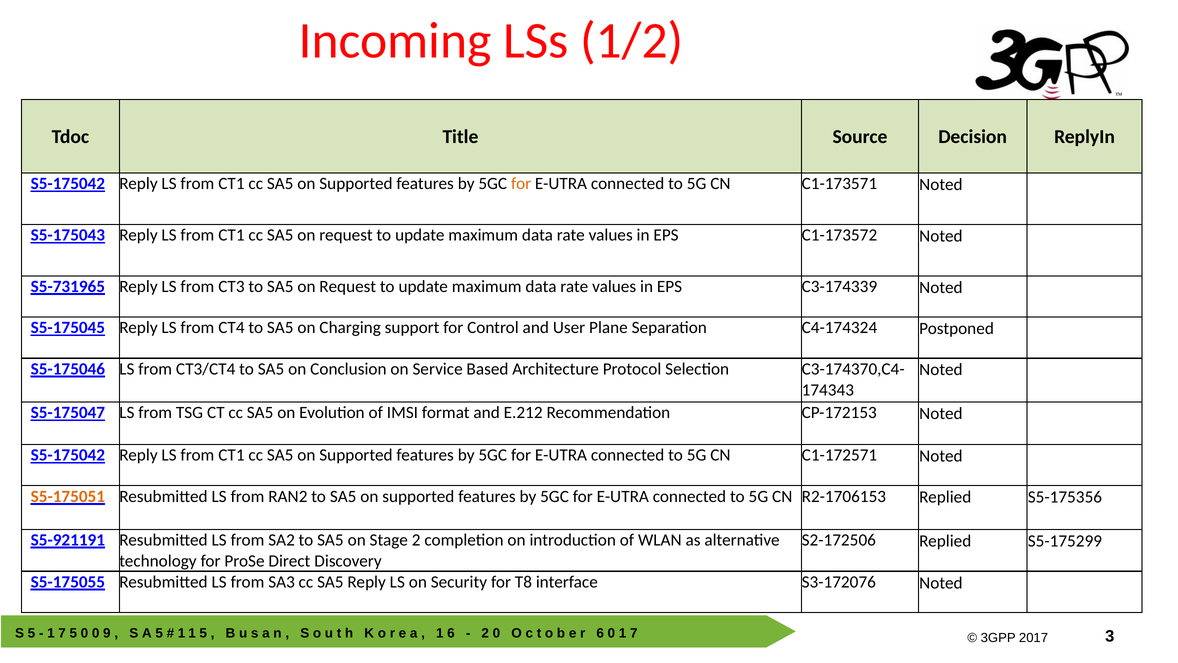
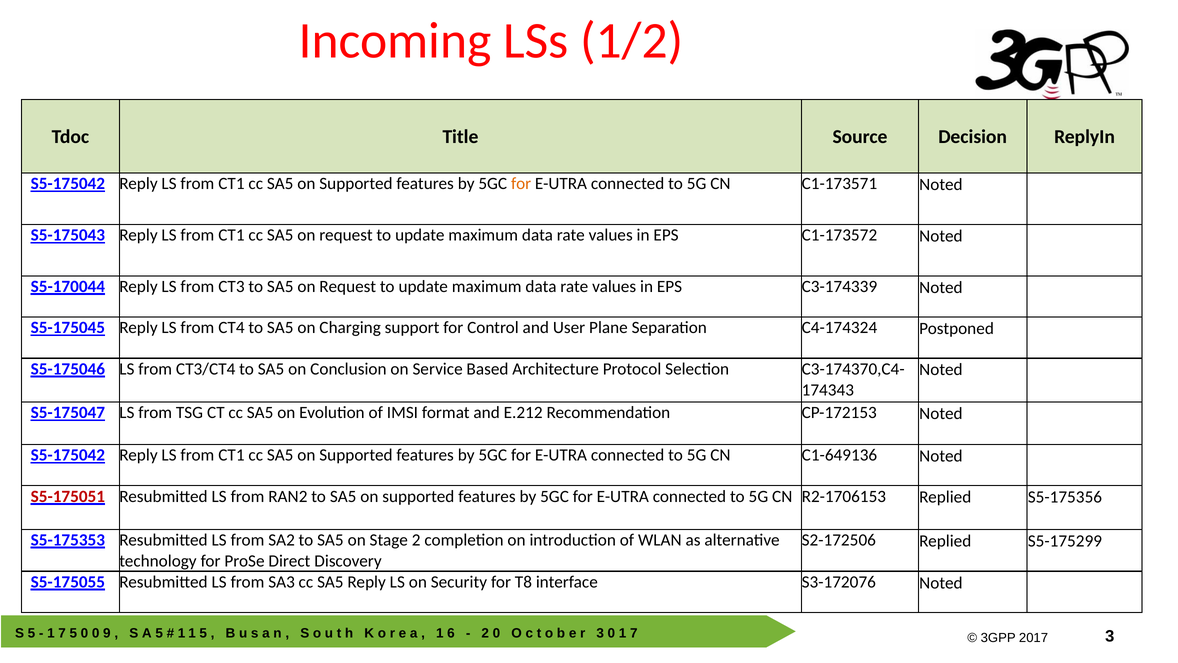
S5-731965: S5-731965 -> S5-170044 (68, 286)
C1-172571: C1-172571 -> C1-649136 (839, 455)
S5-175051 colour: orange -> red (68, 496)
S5-921191: S5-921191 -> S5-175353 (68, 540)
6: 6 -> 3 (600, 633)
